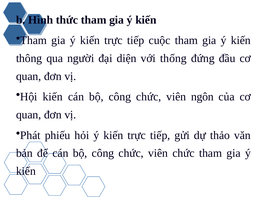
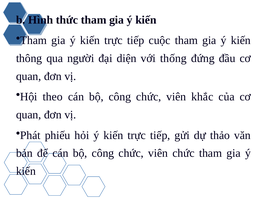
Hội kiến: kiến -> theo (53, 97)
ngôn: ngôn -> khắc (202, 97)
